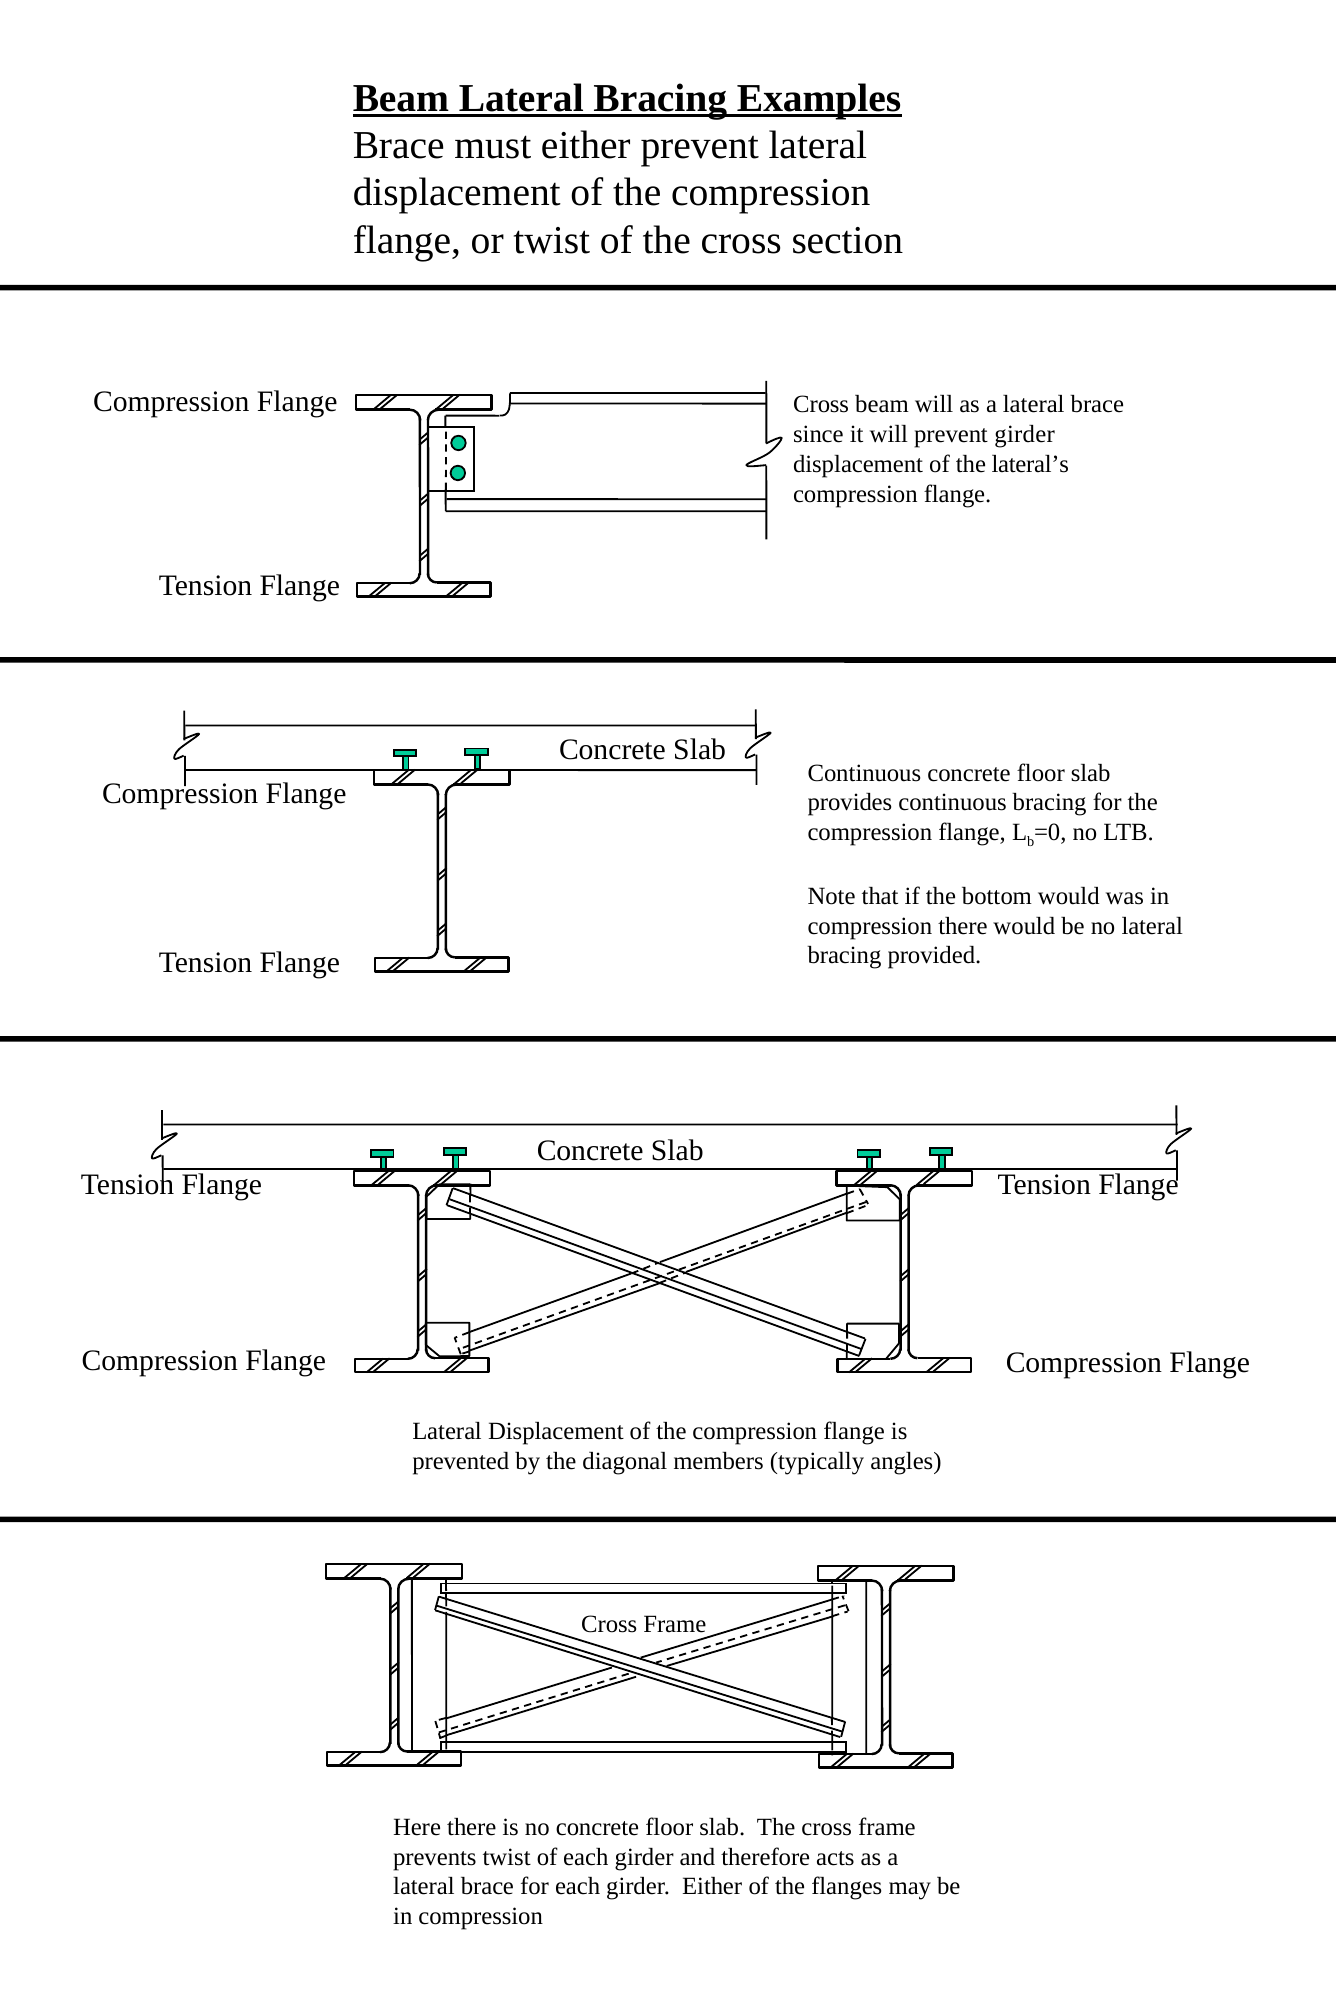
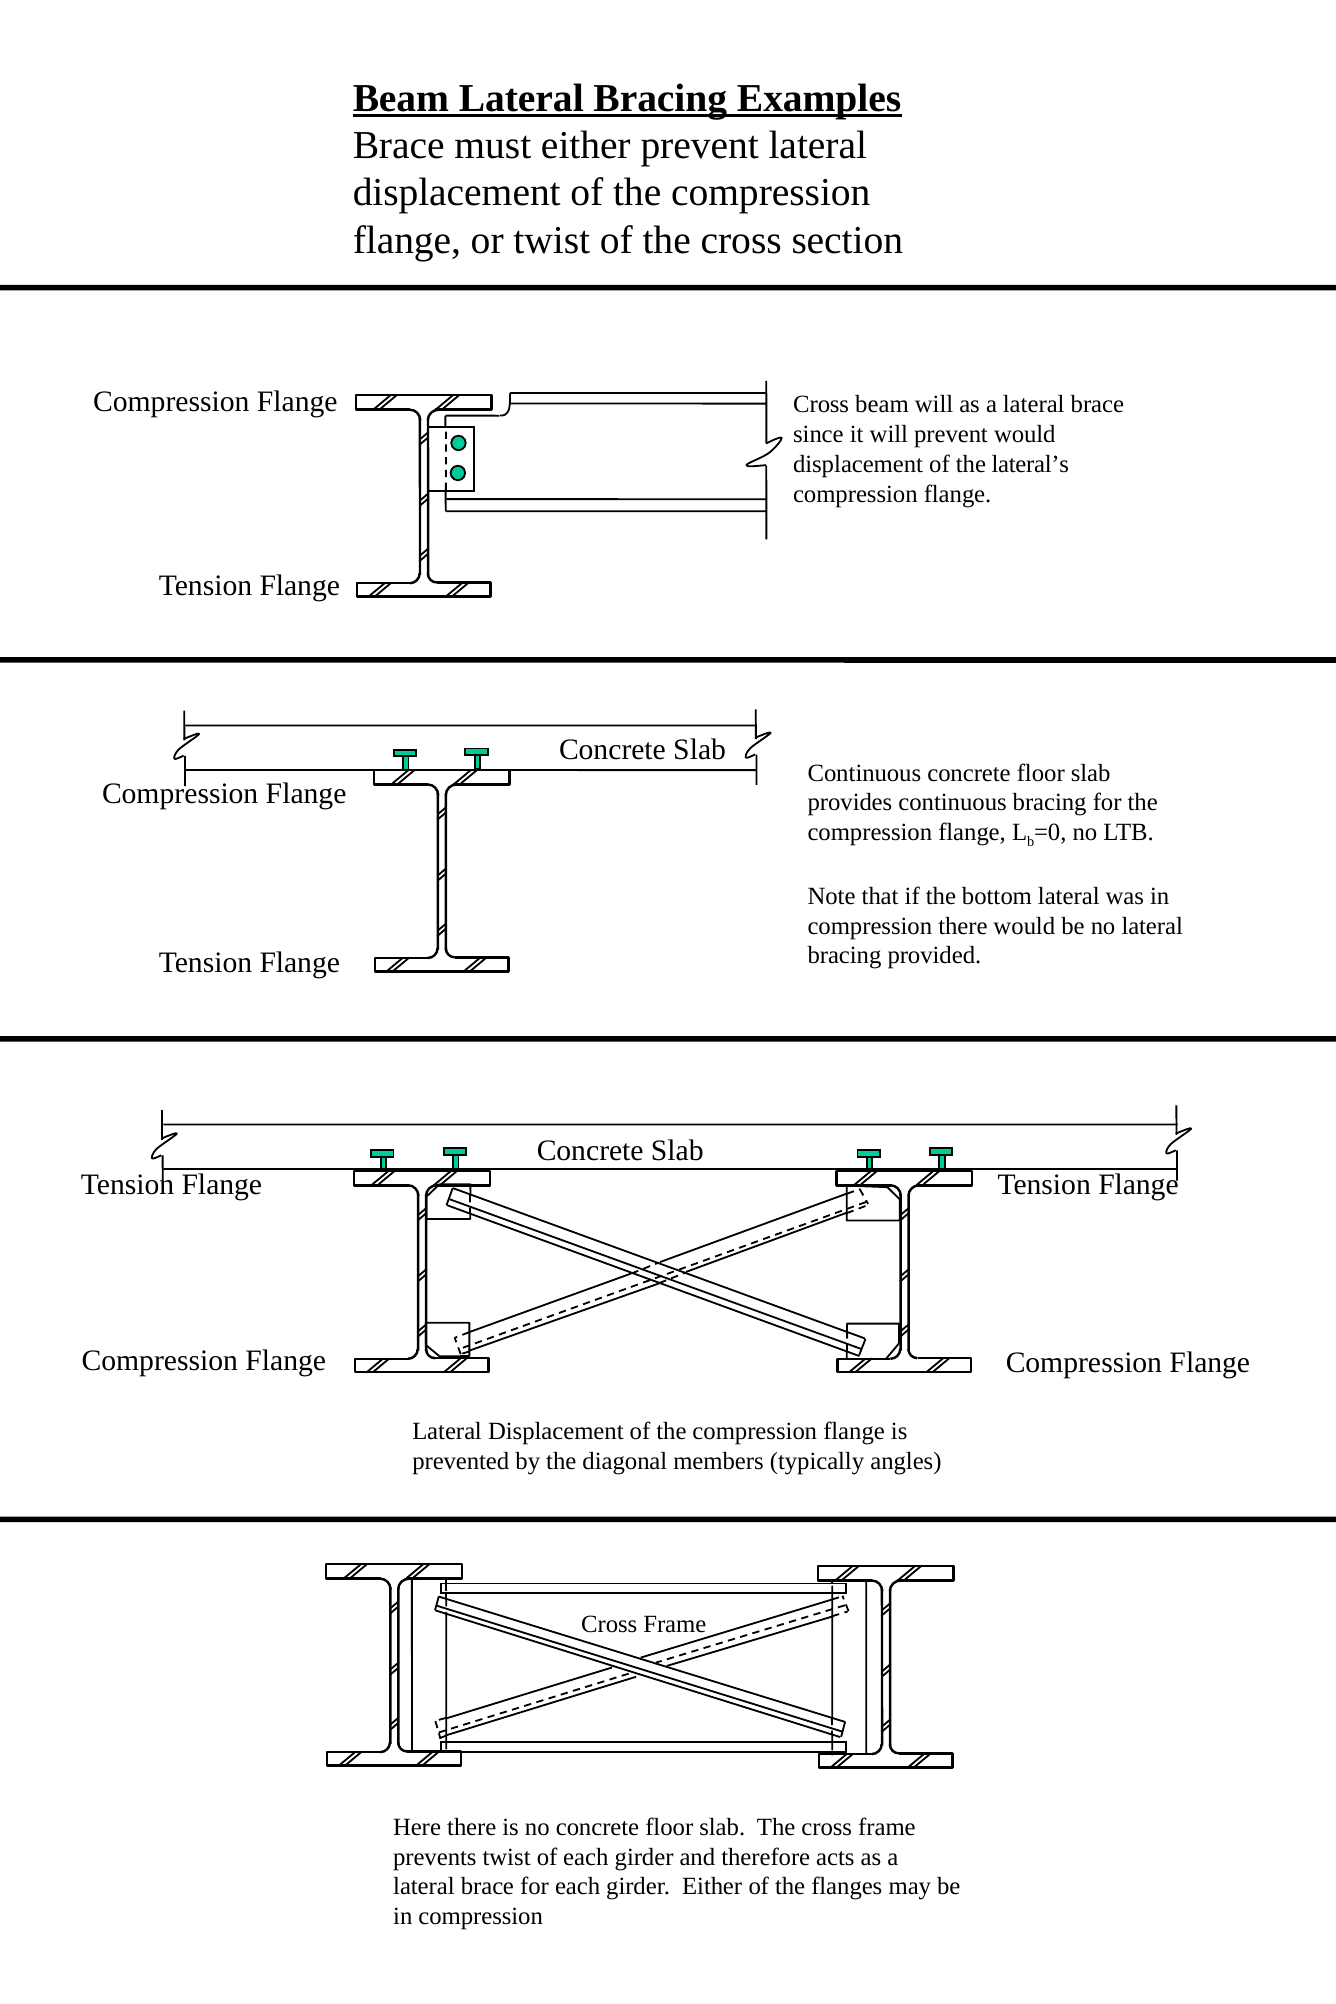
prevent girder: girder -> would (1025, 434)
bottom would: would -> lateral (1069, 896)
